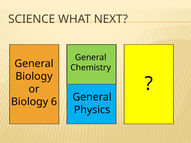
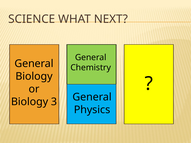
6: 6 -> 3 (54, 102)
